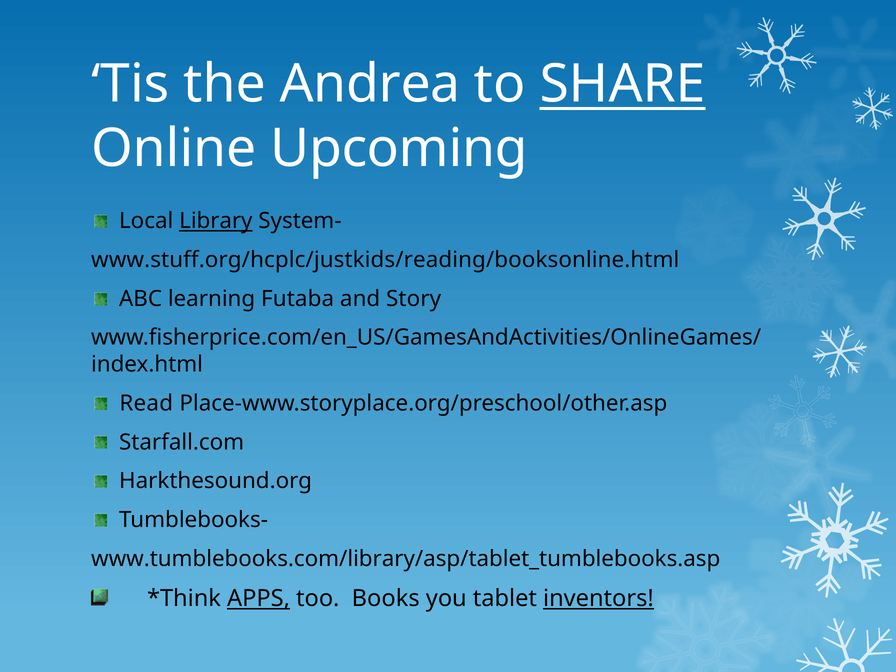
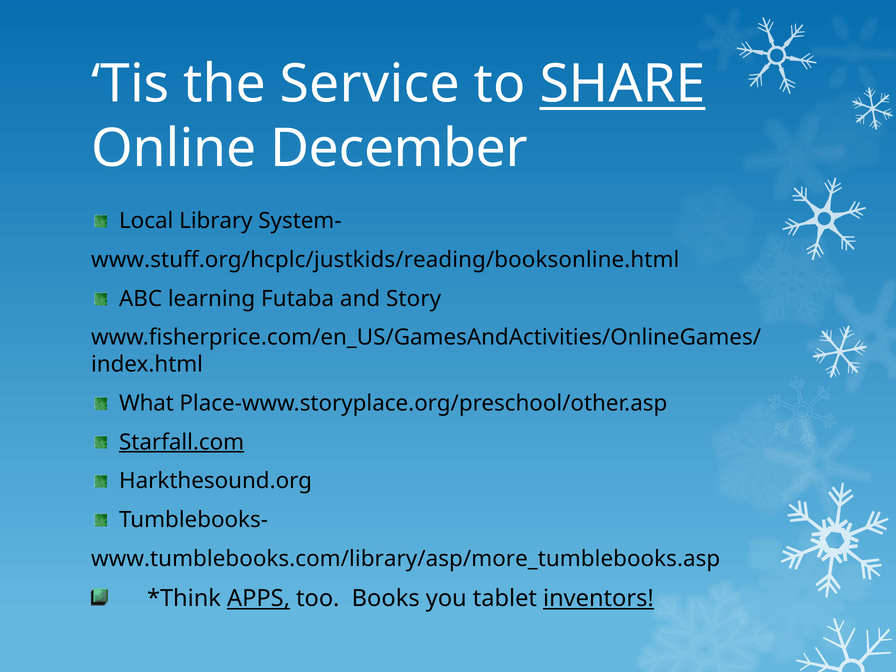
Andrea: Andrea -> Service (370, 84)
Upcoming: Upcoming -> December (399, 148)
Library underline: present -> none (216, 221)
Read: Read -> What (146, 403)
Starfall.com underline: none -> present (182, 442)
www.tumblebooks.com/library/asp/tablet_tumblebooks.asp: www.tumblebooks.com/library/asp/tablet_tumblebooks.asp -> www.tumblebooks.com/library/asp/more_tumblebooks.asp (406, 559)
